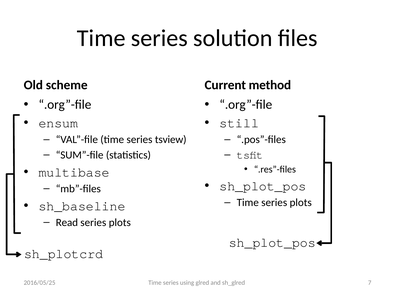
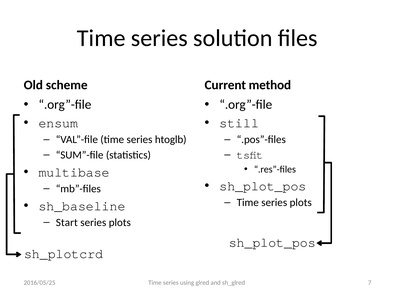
tsview: tsview -> htoglb (171, 140)
Read: Read -> Start (67, 223)
